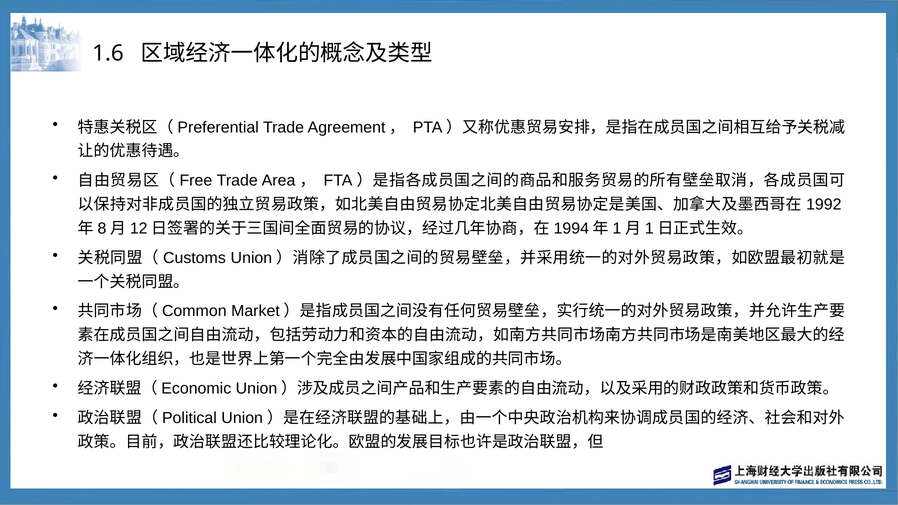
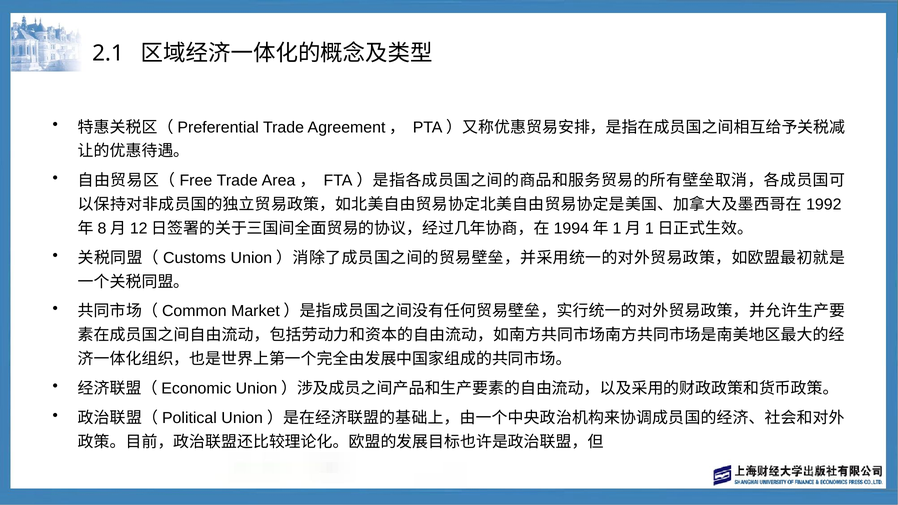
1.6: 1.6 -> 2.1 (108, 53)
